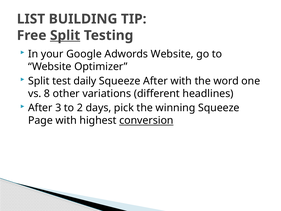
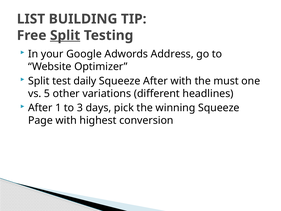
Adwords Website: Website -> Address (172, 54)
word: word -> must (226, 81)
8: 8 -> 5 (47, 93)
3: 3 -> 1 (58, 108)
2: 2 -> 3 (80, 108)
conversion underline: present -> none (146, 120)
